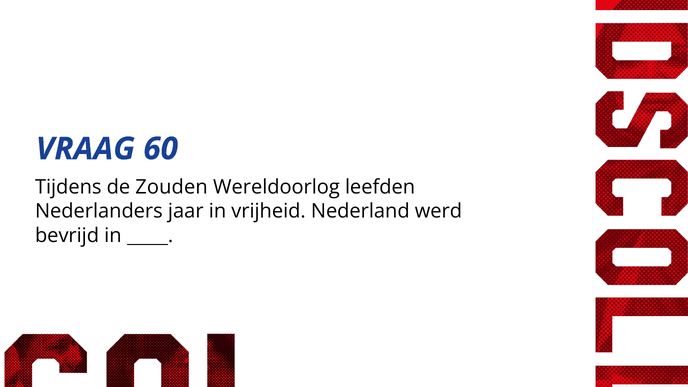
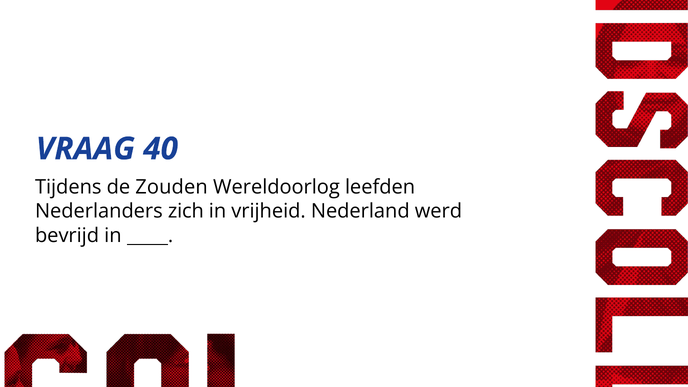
60: 60 -> 40 (161, 149)
jaar: jaar -> zich (186, 211)
